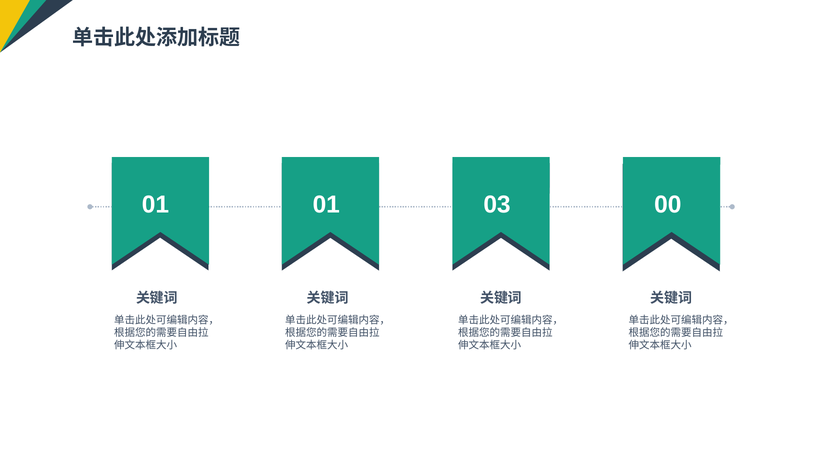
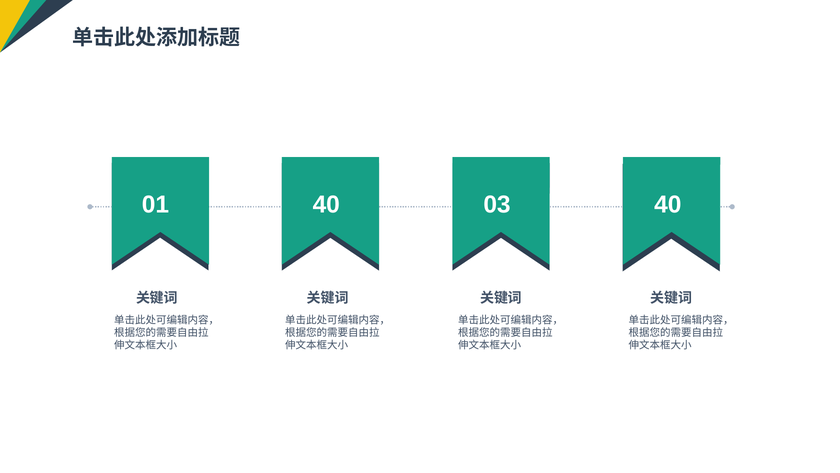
01 01: 01 -> 40 (326, 204)
03 00: 00 -> 40 (668, 204)
